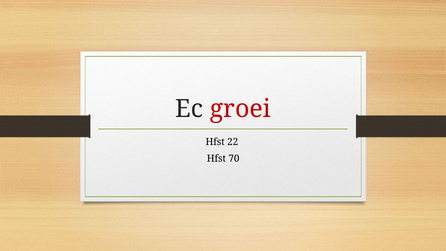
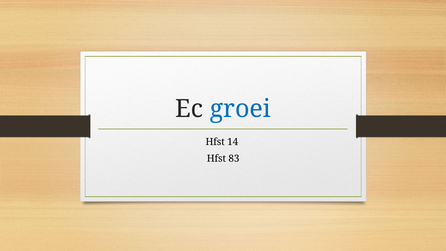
groei colour: red -> blue (240, 109)
22: 22 -> 14 (233, 142)
70: 70 -> 83 (234, 158)
